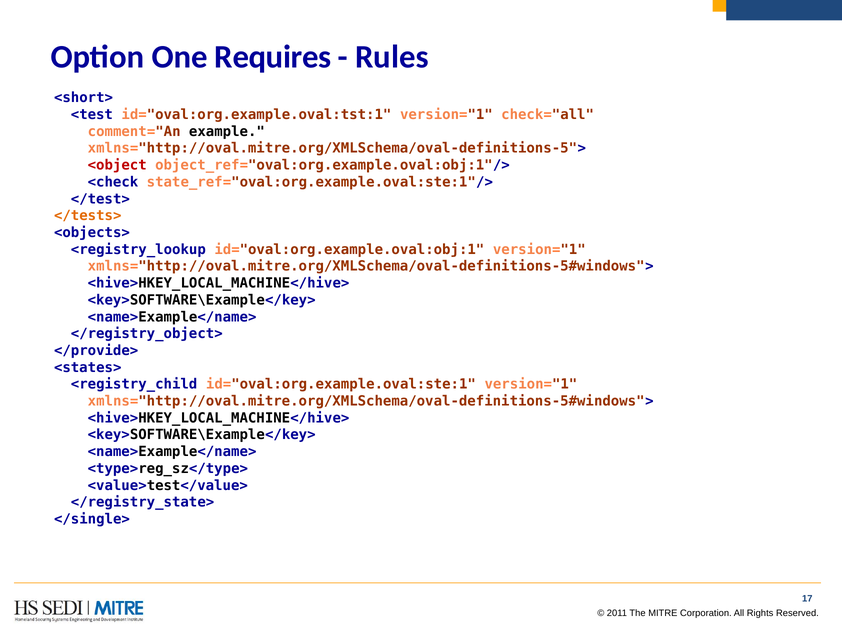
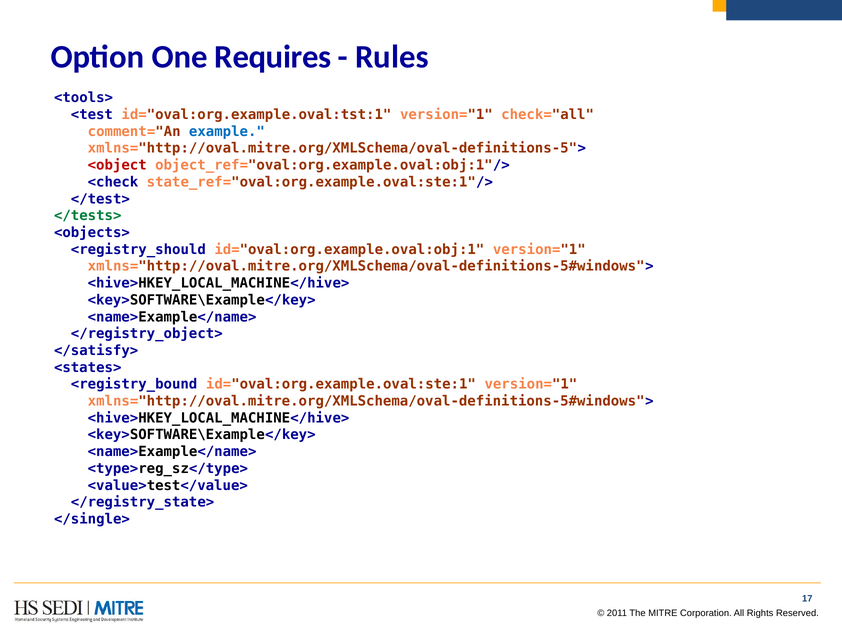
<short>: <short> -> <tools> (84, 98)
example colour: black -> blue (227, 131)
</tests> colour: orange -> green (88, 216)
<registry_lookup: <registry_lookup -> <registry_should (138, 249)
</provide>: </provide> -> </satisfy> (96, 350)
<registry_child: <registry_child -> <registry_bound (134, 384)
